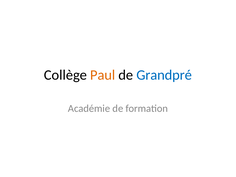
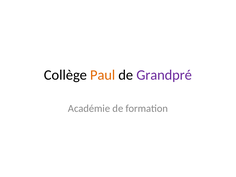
Grandpré colour: blue -> purple (164, 75)
